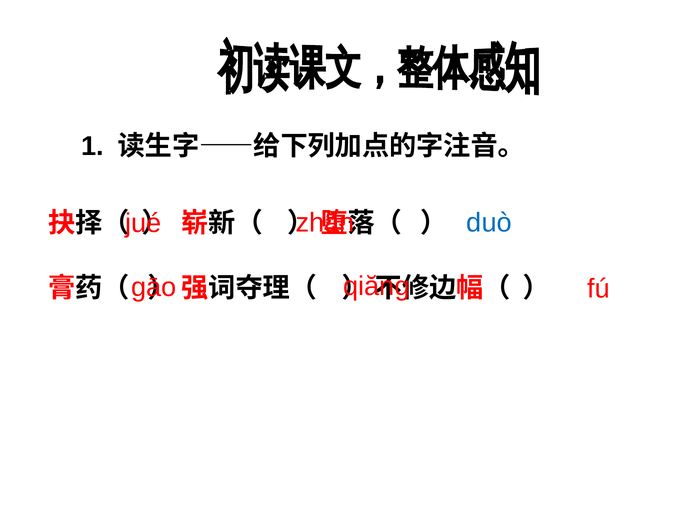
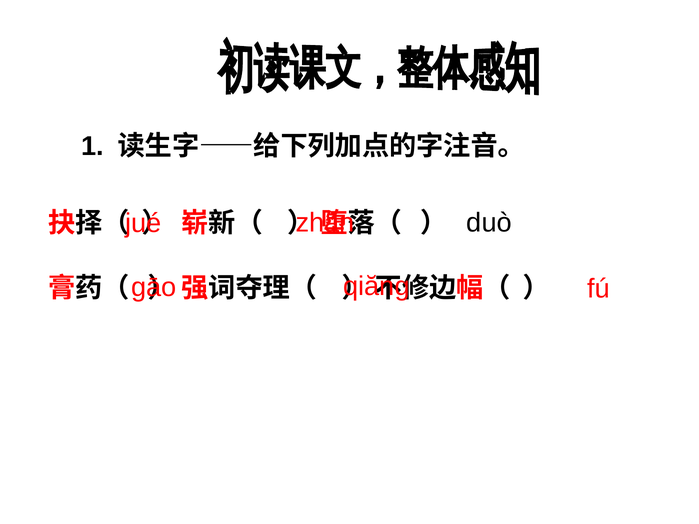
duò colour: blue -> black (489, 223)
